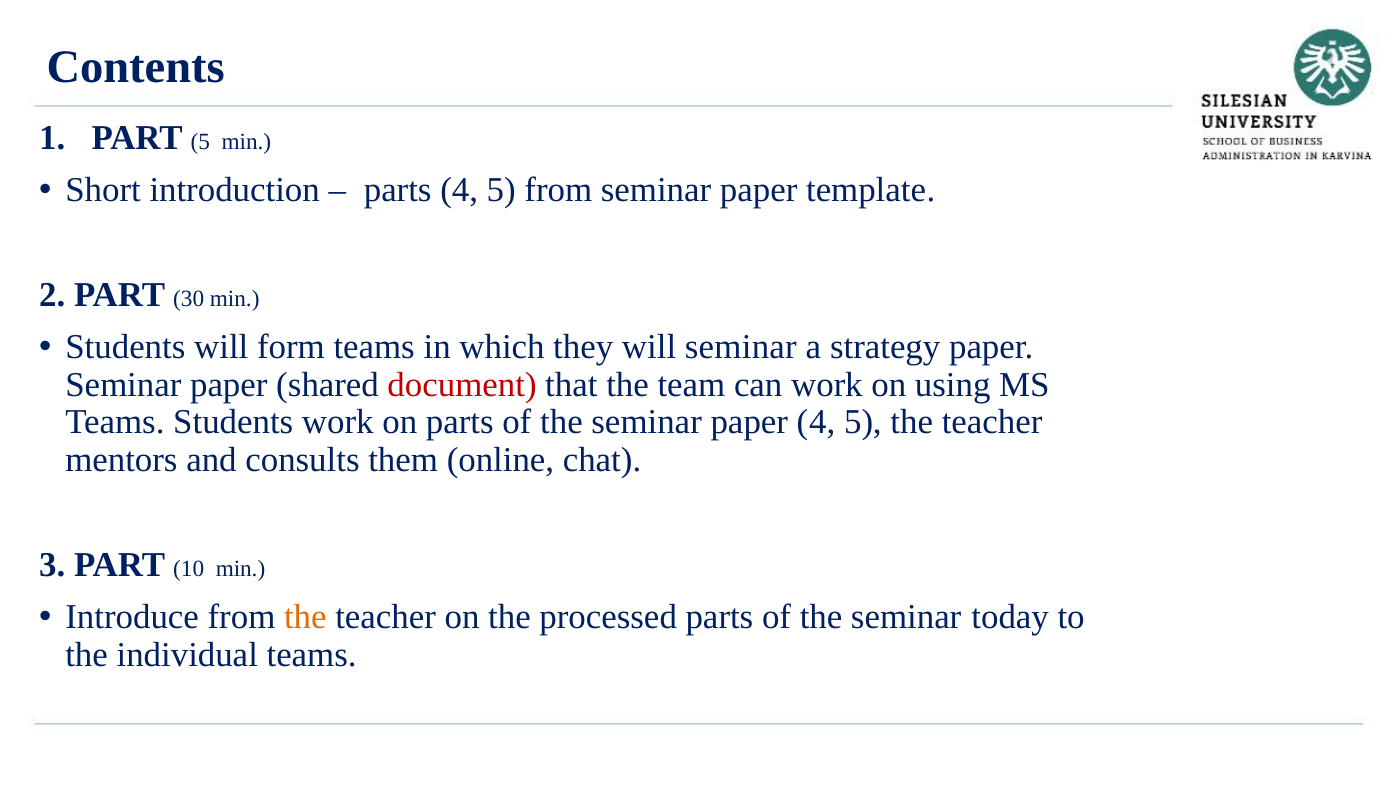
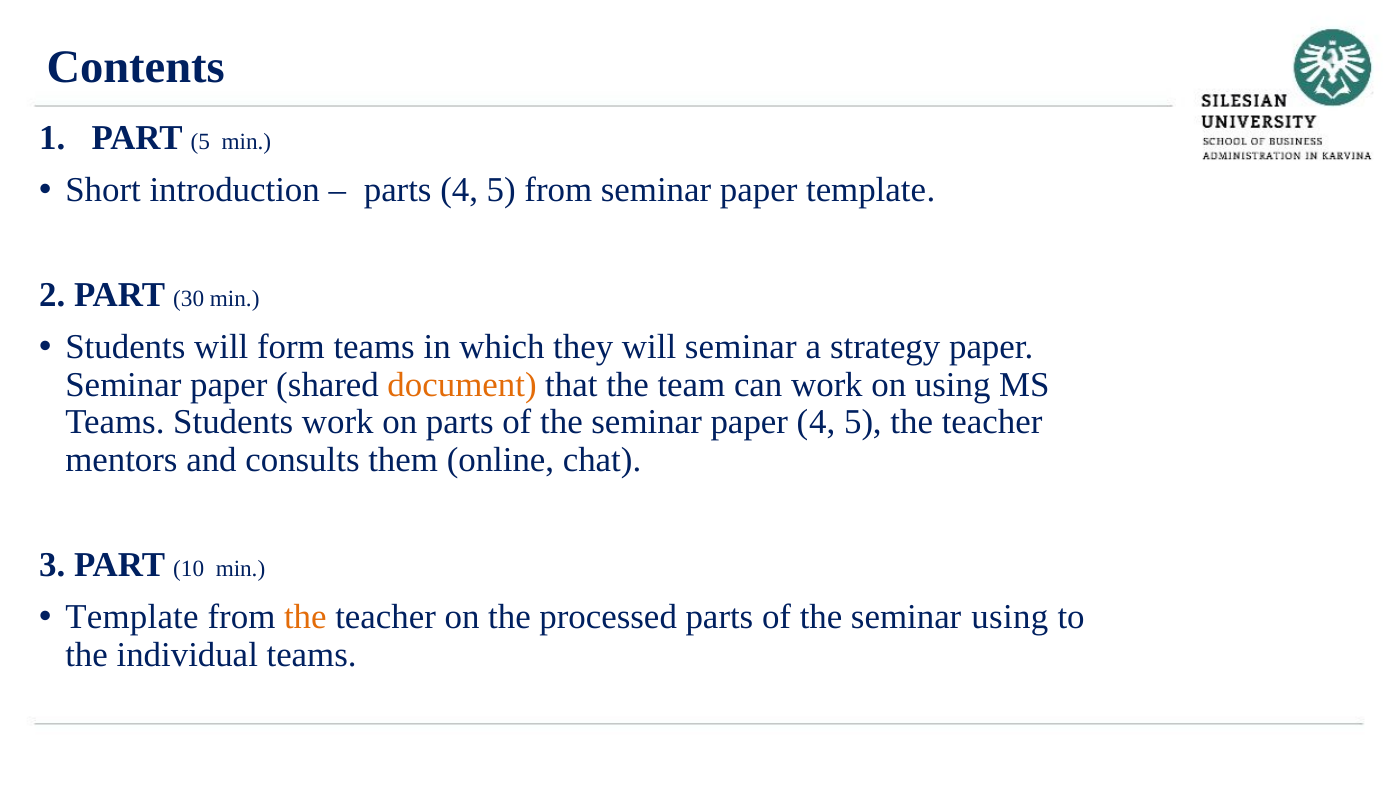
document colour: red -> orange (462, 385)
Introduce: Introduce -> Template (132, 617)
seminar today: today -> using (1010, 617)
